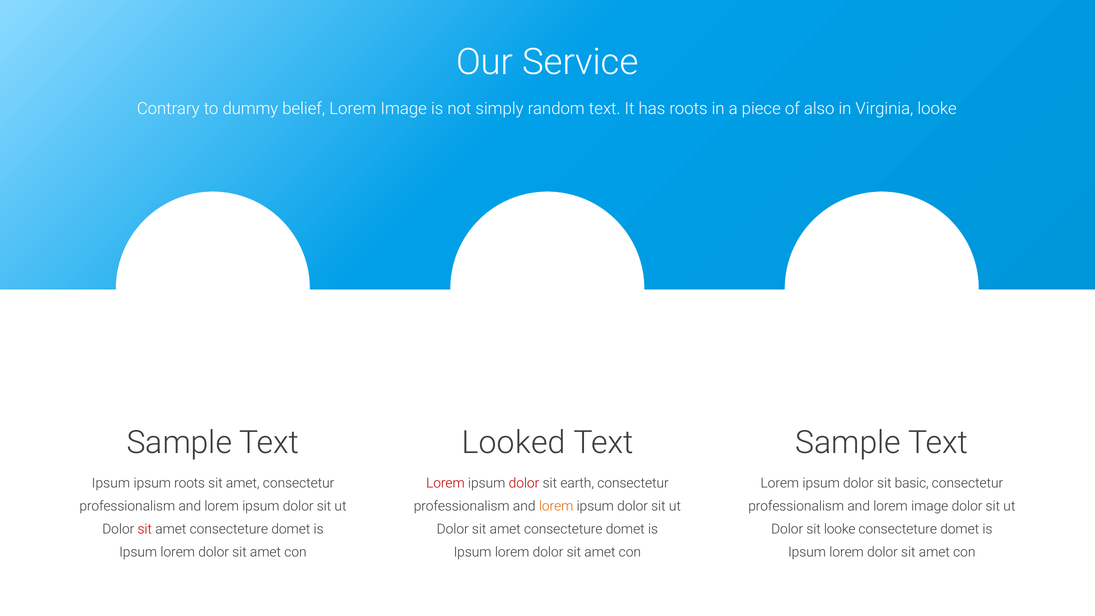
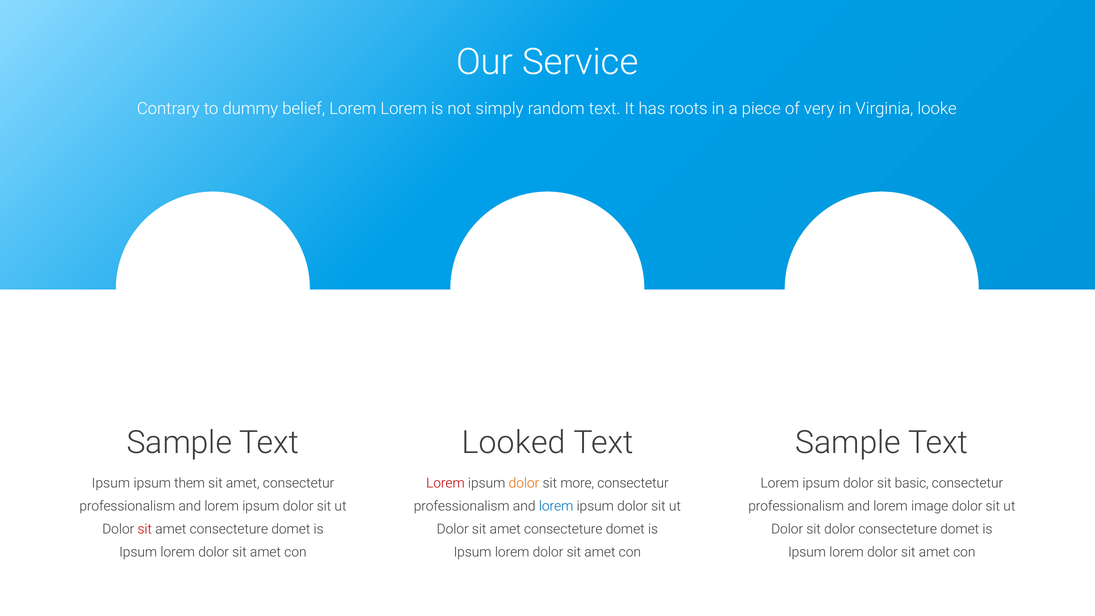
belief Lorem Image: Image -> Lorem (404, 109)
also: also -> very (819, 109)
ipsum roots: roots -> them (190, 483)
dolor colour: red -> orange (524, 483)
earth: earth -> more (577, 483)
lorem colour: orange -> blue (556, 506)
sit looke: looke -> dolor (840, 529)
